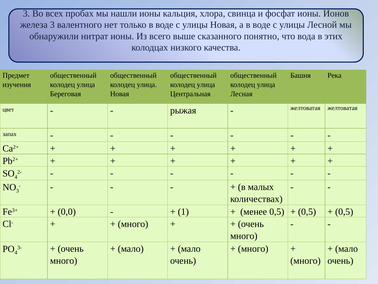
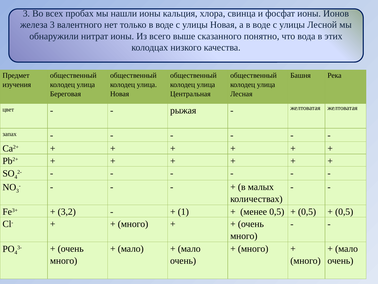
0,0: 0,0 -> 3,2 (67, 211)
